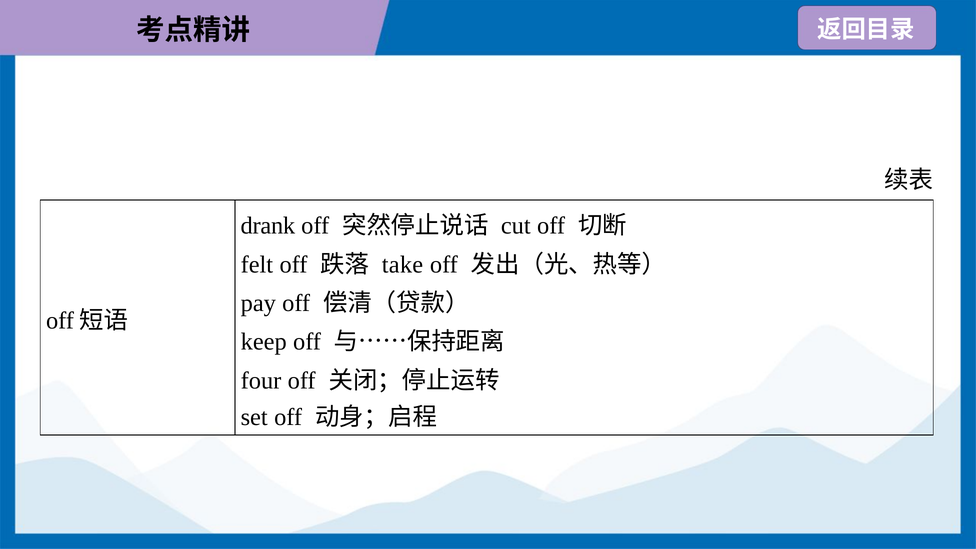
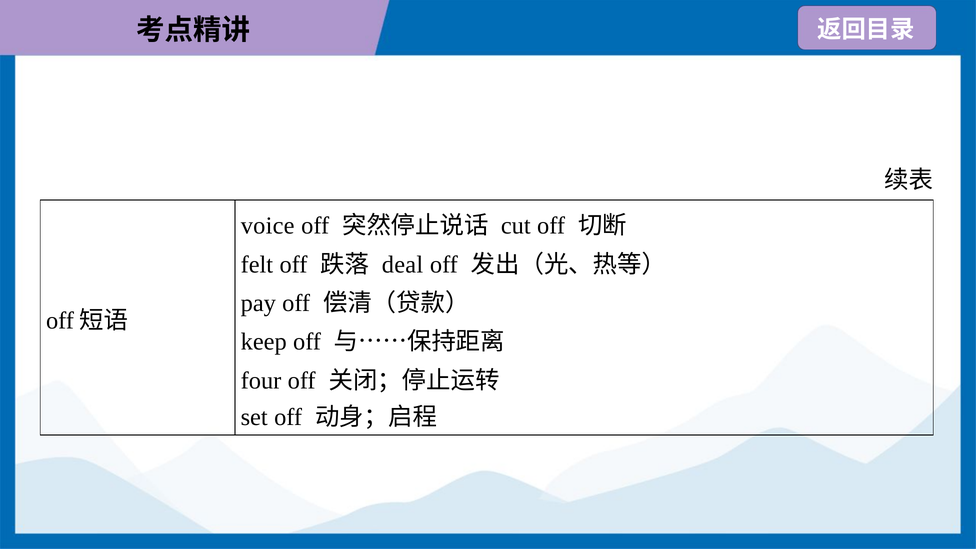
drank: drank -> voice (268, 226)
take: take -> deal (402, 265)
